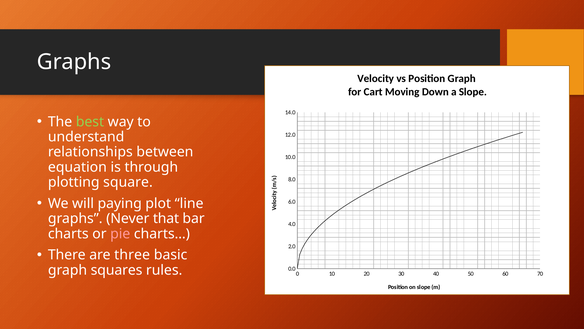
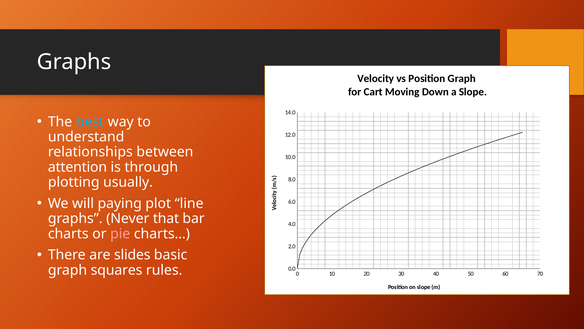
best colour: light green -> light blue (90, 122)
equation: equation -> attention (77, 167)
square: square -> usually (128, 182)
three: three -> slides (132, 255)
